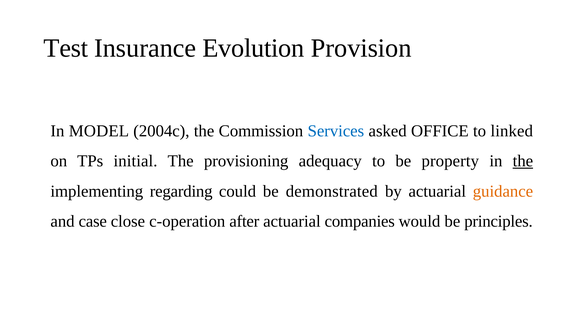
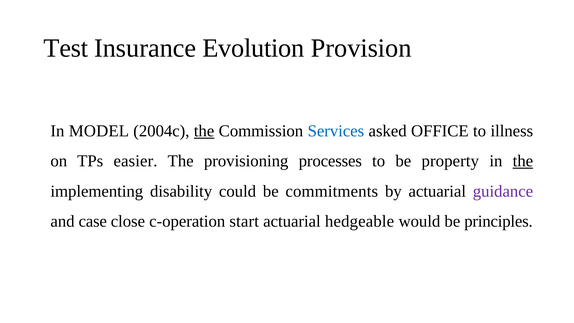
the underline: none -> present (204, 131)
linked: linked -> illness (512, 131)
initial: initial -> easier (136, 161)
adequacy: adequacy -> processes (330, 161)
regarding: regarding -> disability (181, 191)
demonstrated: demonstrated -> commitments (332, 191)
guidance colour: orange -> purple (503, 191)
after: after -> start (244, 221)
companies: companies -> hedgeable (360, 221)
